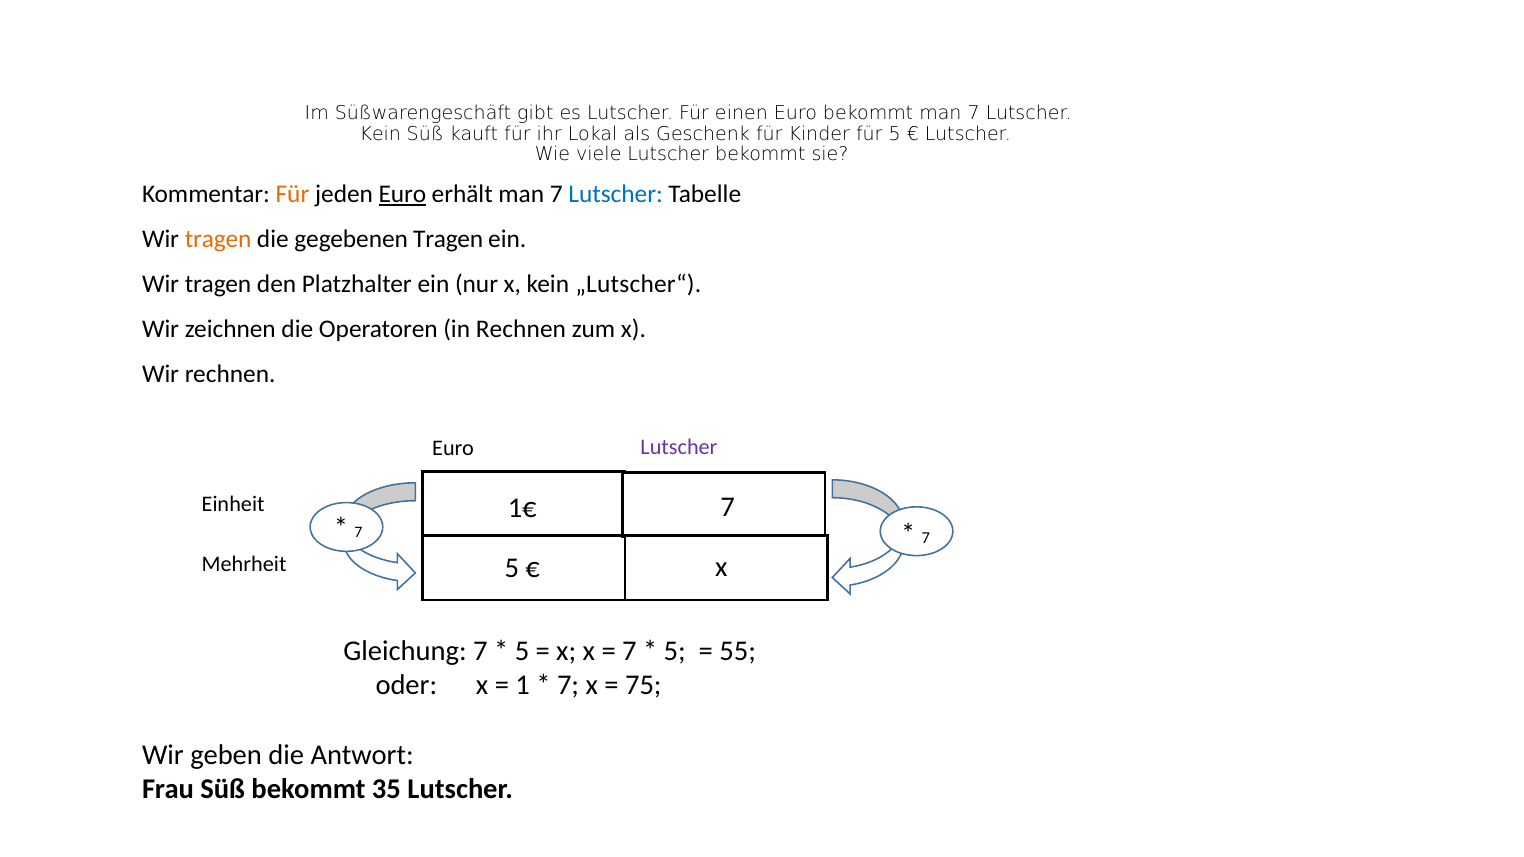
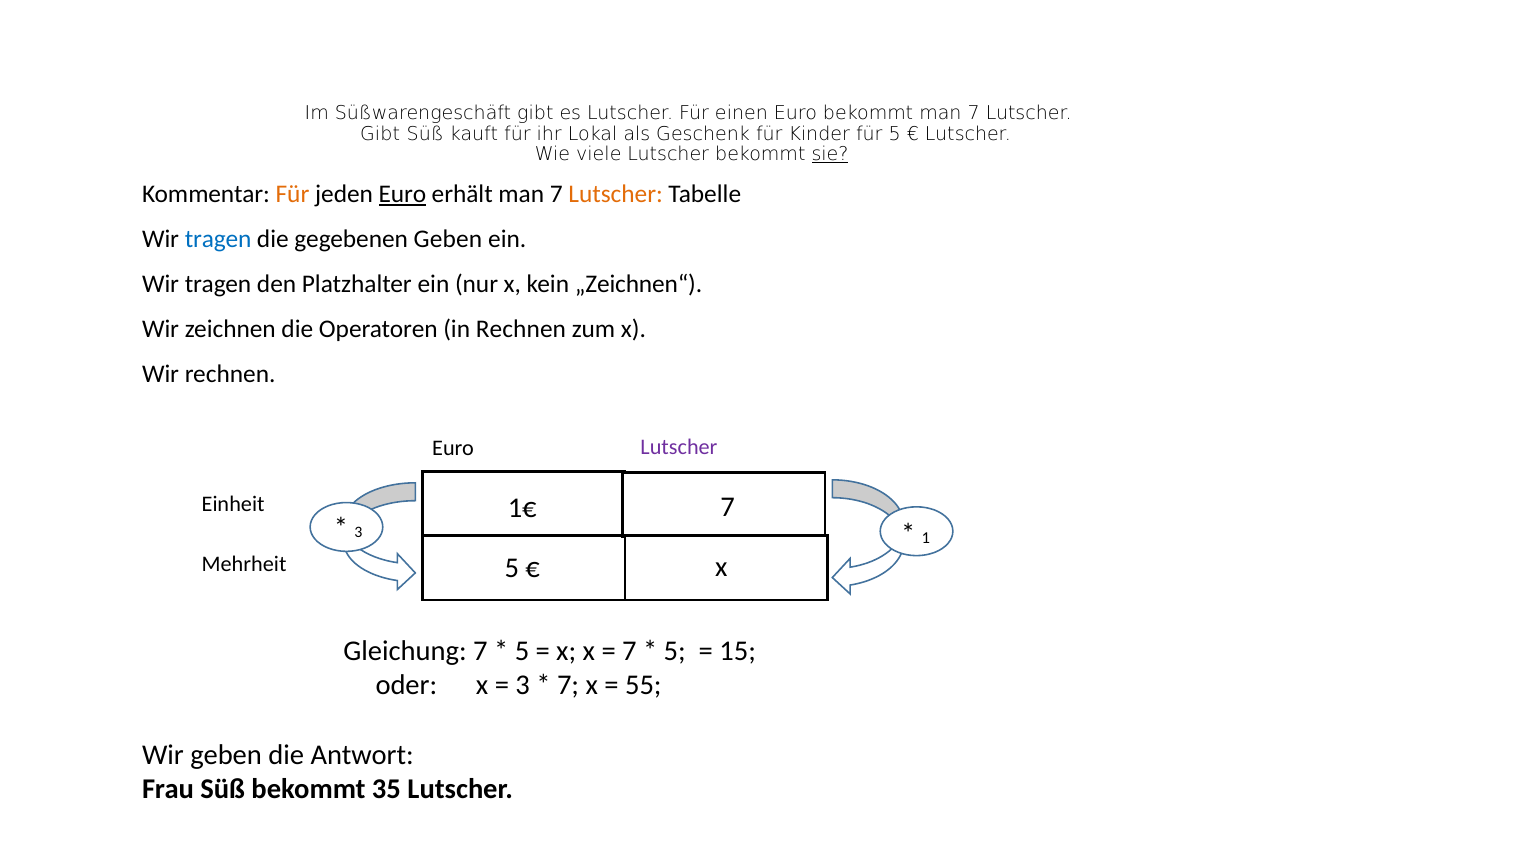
Kein: Kein -> Gibt (380, 134)
sie underline: none -> present (830, 154)
Lutscher colour: blue -> orange (616, 194)
tragen colour: orange -> blue (218, 239)
gegebenen Tragen: Tragen -> Geben (448, 239)
„Lutscher“: „Lutscher“ -> „Zeichnen“ (639, 284)
7: 7 -> 3 (358, 532)
7: 7 -> 1 (926, 538)
55: 55 -> 15 (738, 651)
1: 1 -> 3 (523, 685)
75: 75 -> 55 (643, 685)
